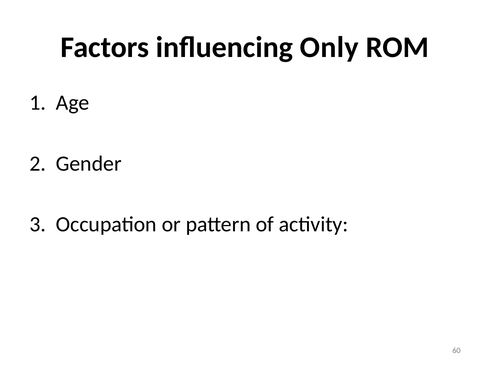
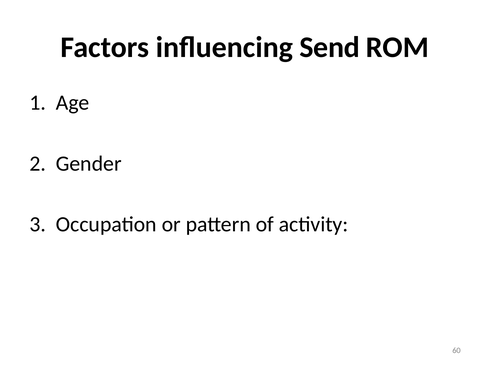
Only: Only -> Send (330, 47)
